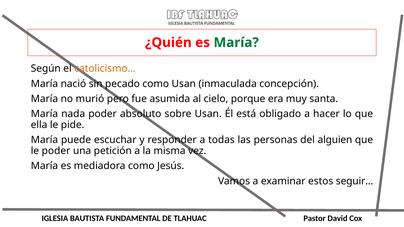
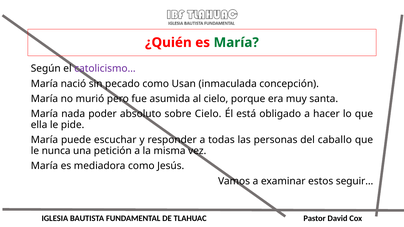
catolicismo… colour: orange -> purple (105, 69)
sobre Usan: Usan -> Cielo (208, 114)
alguien: alguien -> caballo (335, 140)
le poder: poder -> nunca (56, 151)
